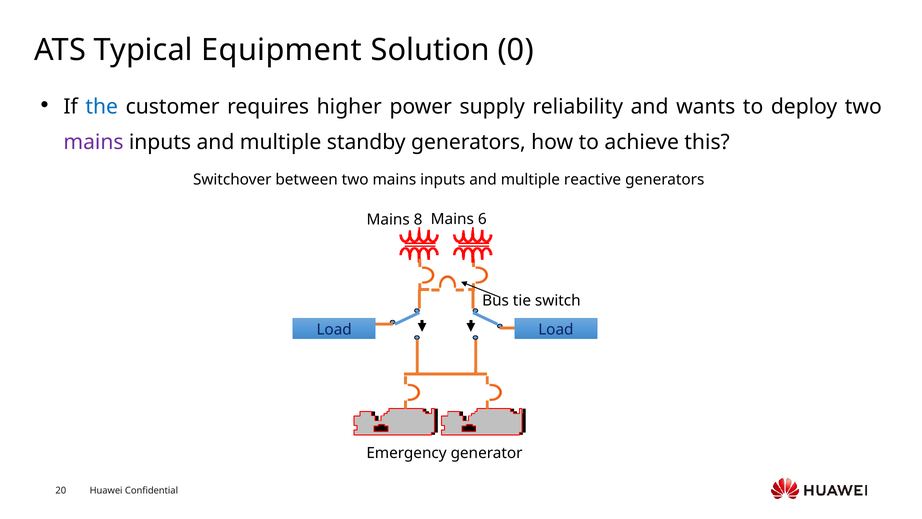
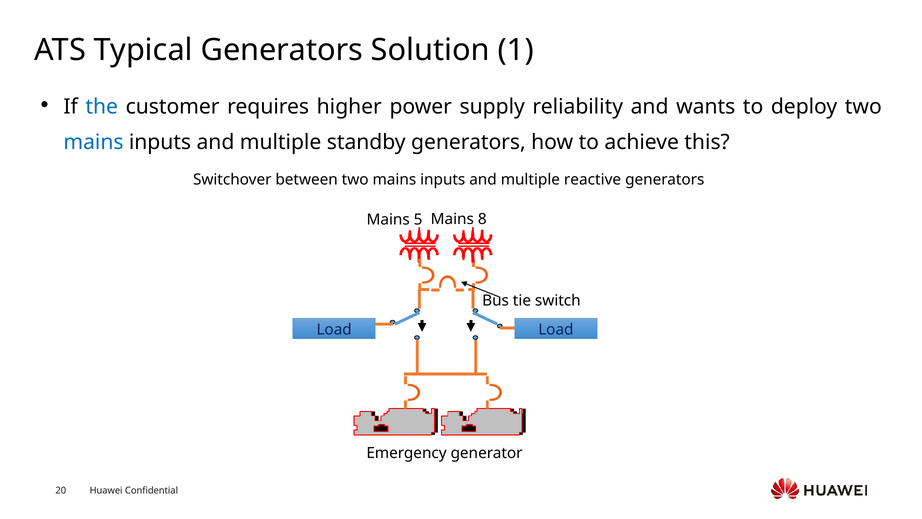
Typical Equipment: Equipment -> Generators (282, 50)
0: 0 -> 1 (516, 50)
mains colour: purple -> blue (93, 142)
8: 8 -> 5 (418, 219)
6: 6 -> 8 (482, 219)
